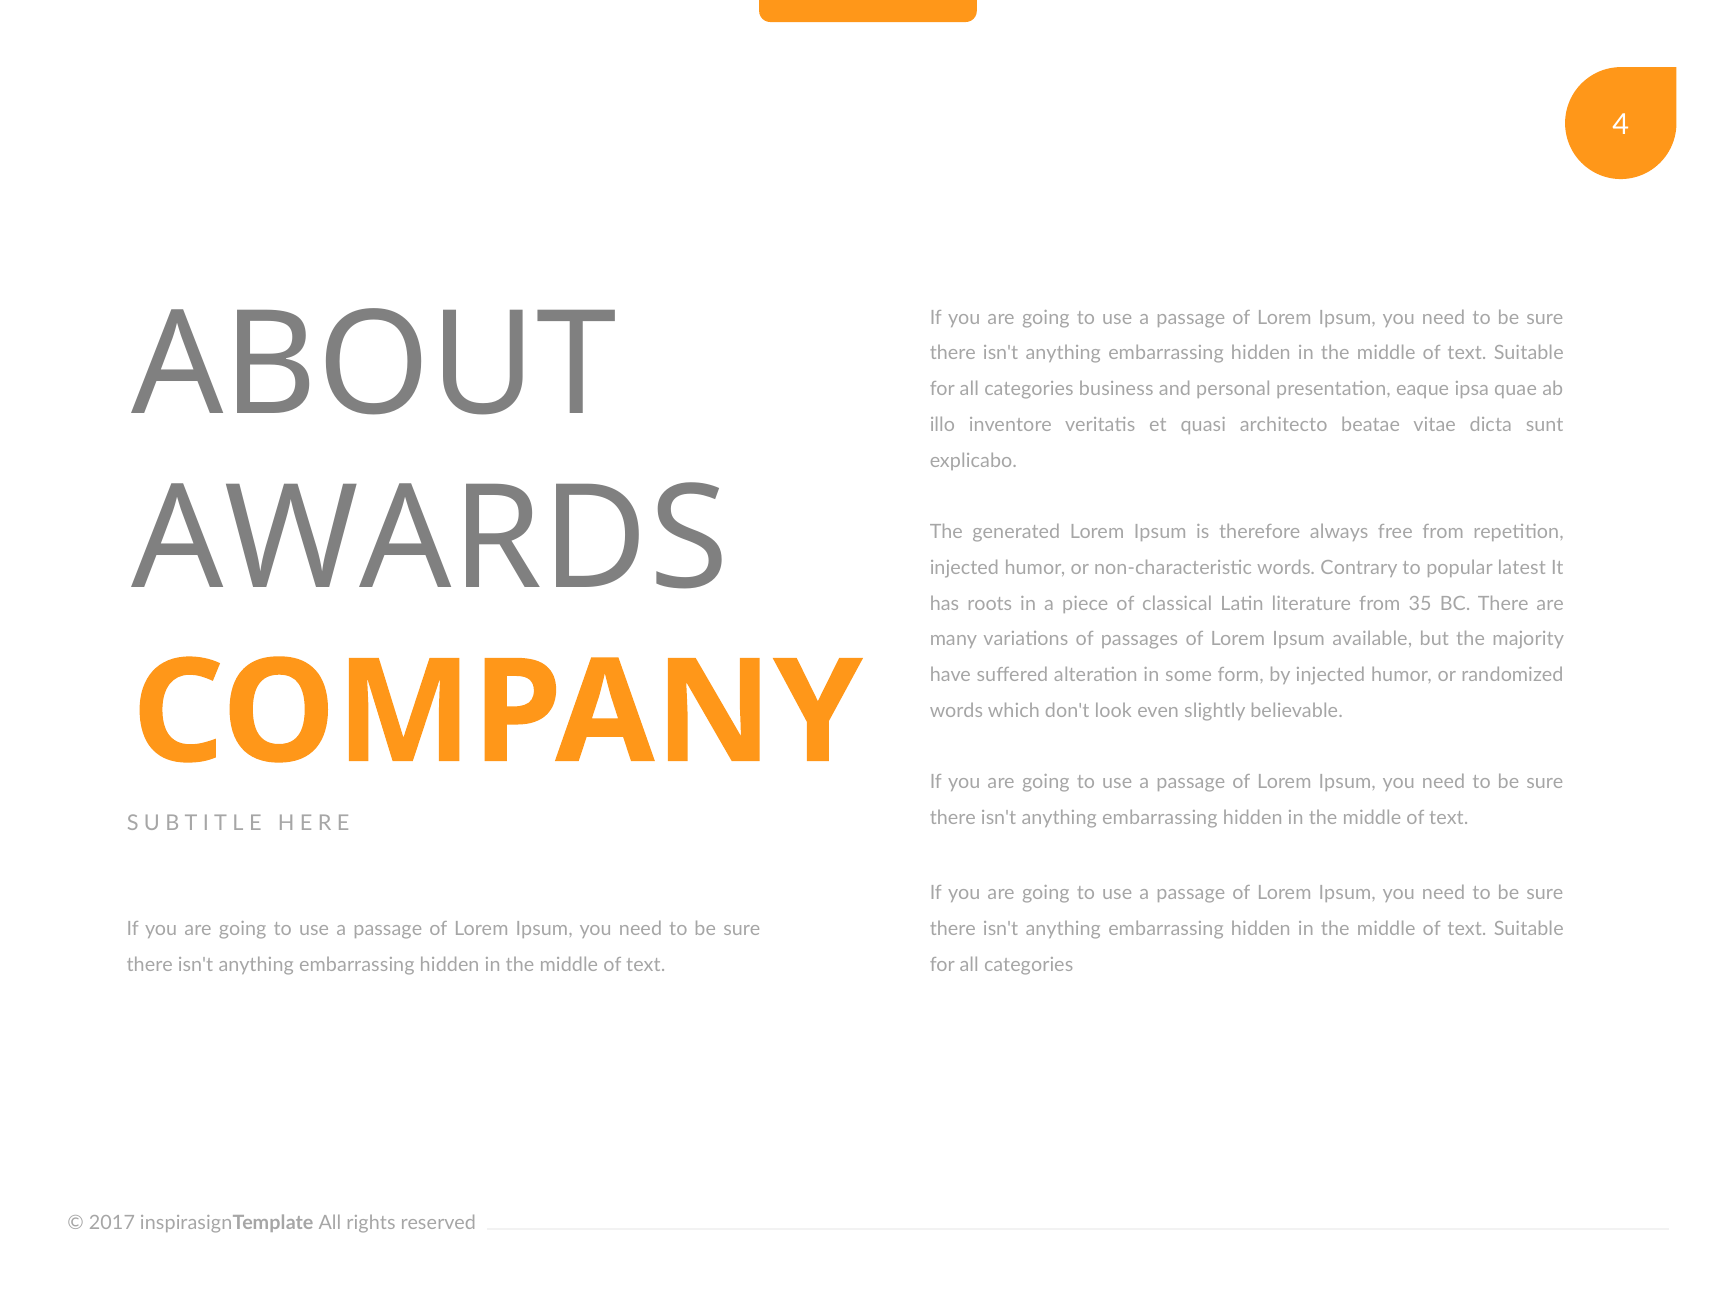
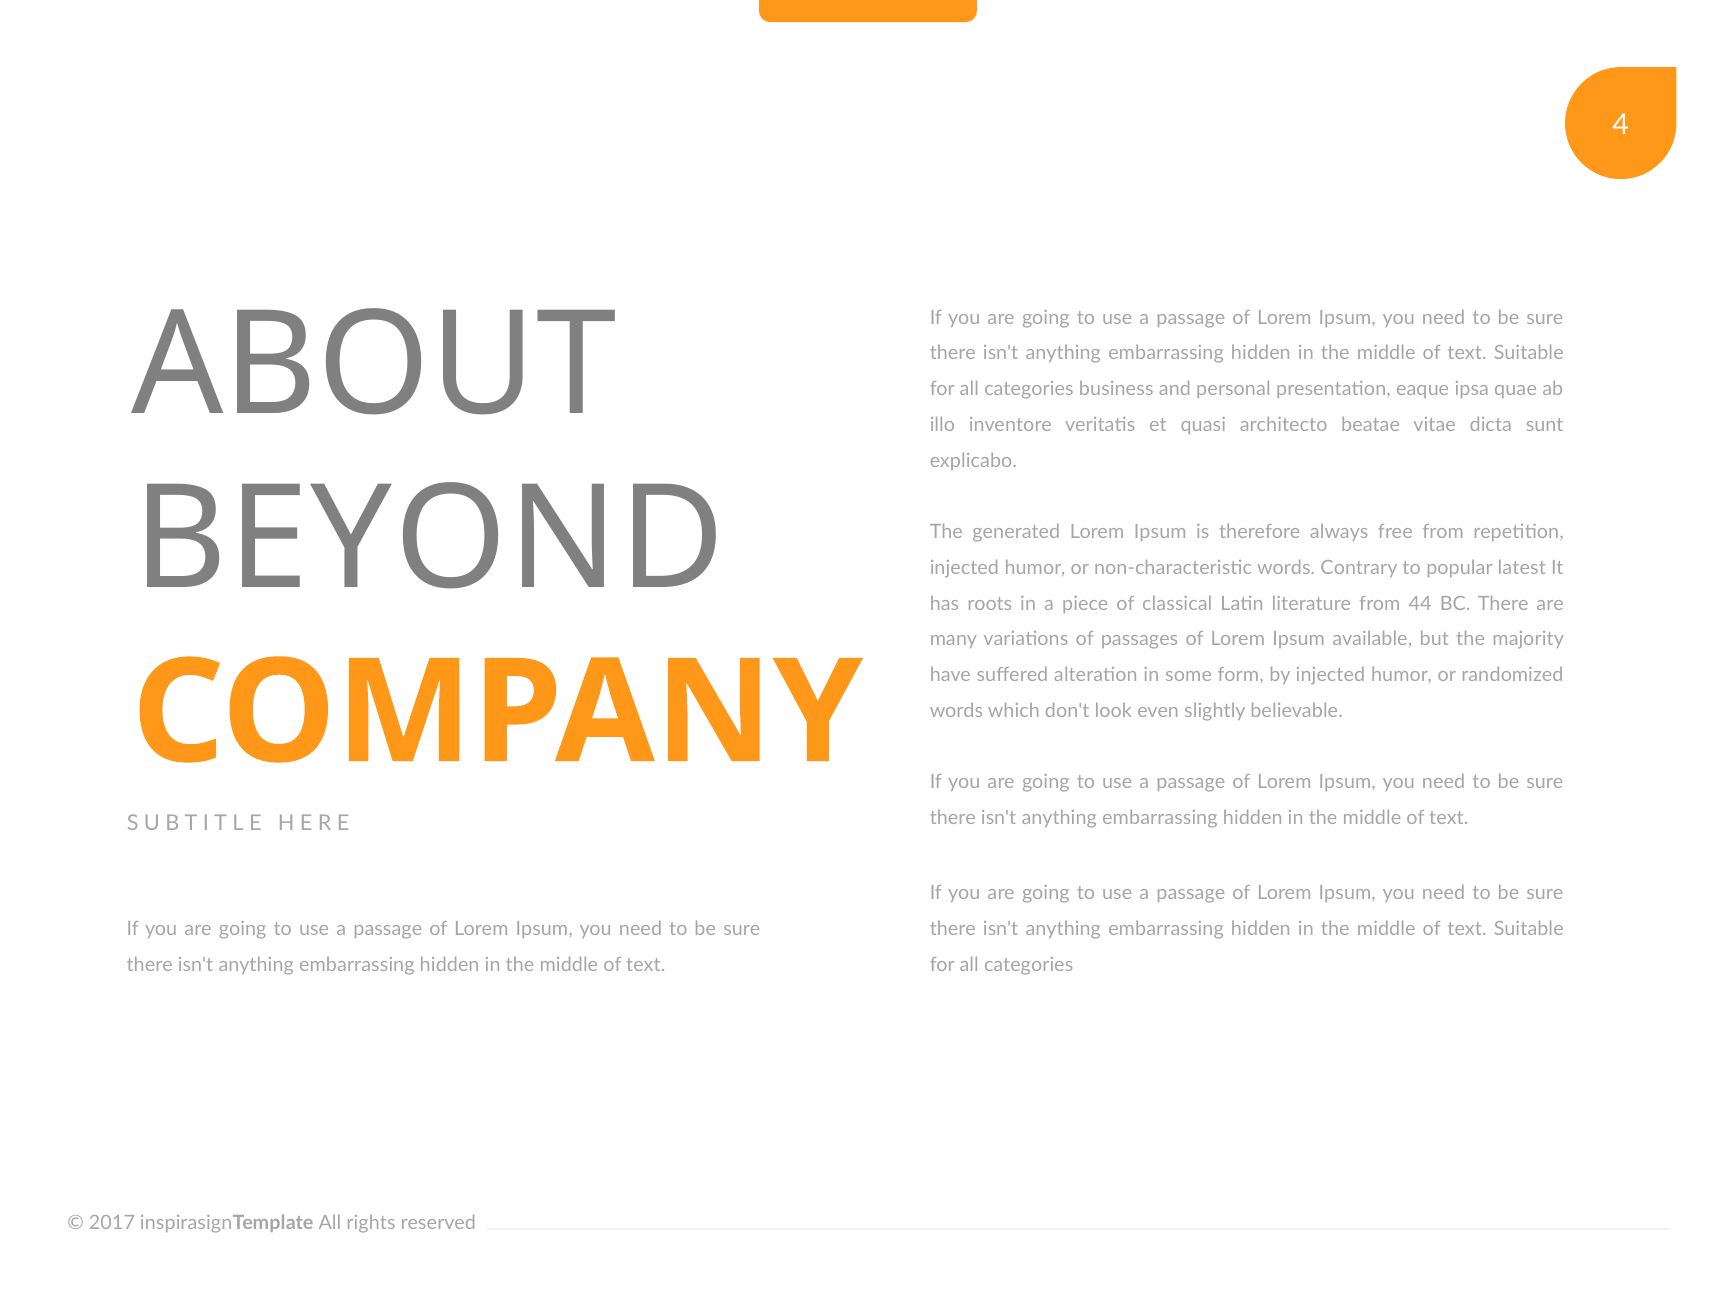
AWARDS: AWARDS -> BEYOND (429, 540)
35: 35 -> 44 (1420, 604)
